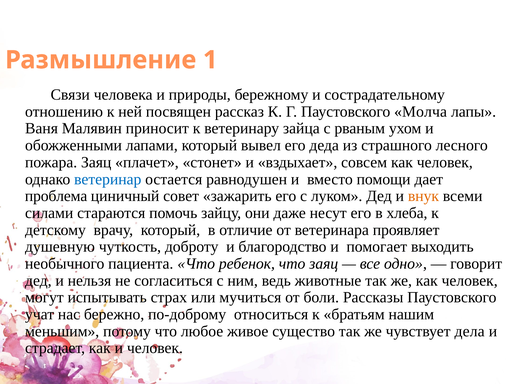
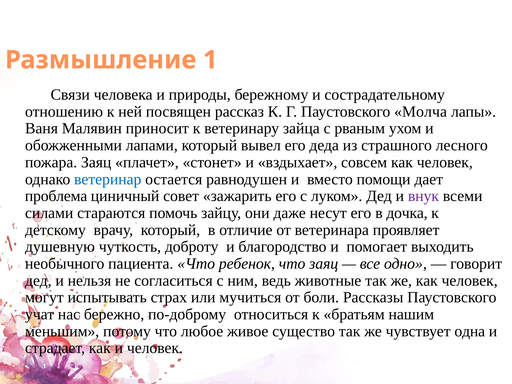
внук colour: orange -> purple (423, 196)
хлеба: хлеба -> дочка (407, 213)
дела: дела -> одна (470, 331)
